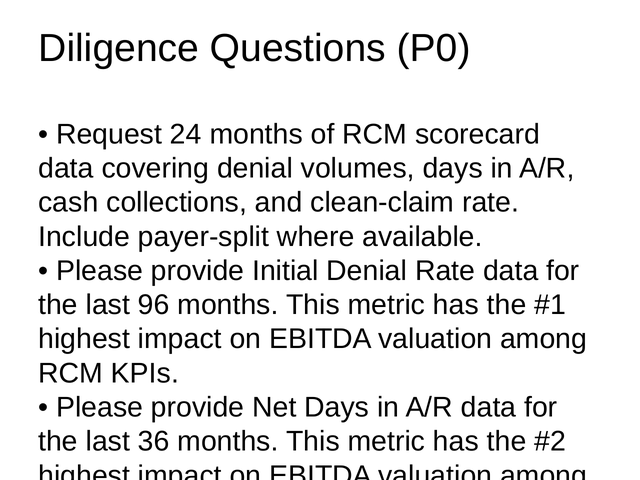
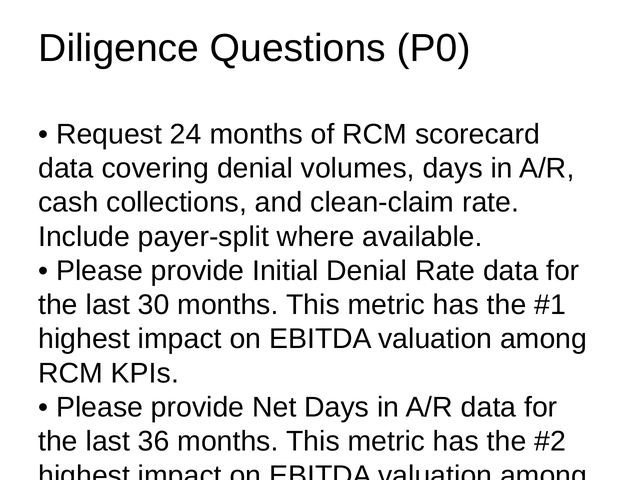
96: 96 -> 30 (154, 305)
